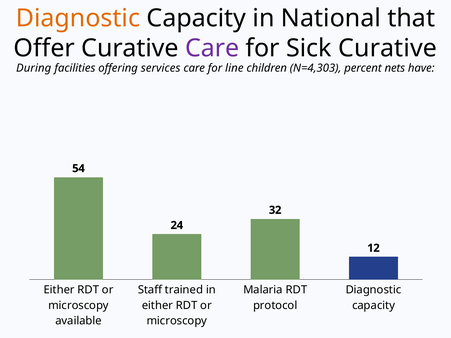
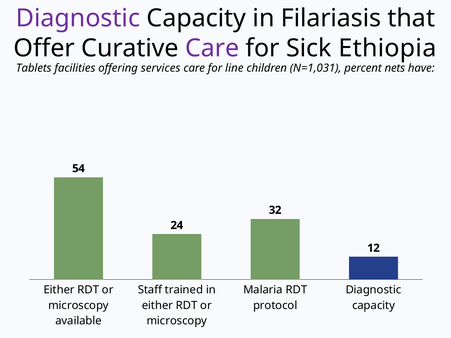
Diagnostic colour: orange -> purple (78, 18)
National: National -> Filariasis (331, 18)
Sick Curative: Curative -> Ethiopia (388, 48)
During: During -> Tablets (34, 68)
N=4,303: N=4,303 -> N=1,031 (316, 68)
